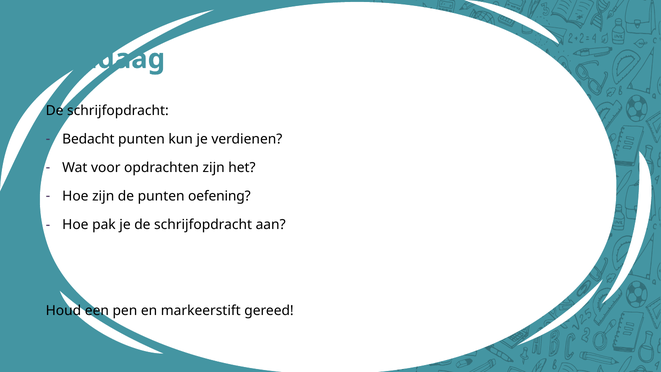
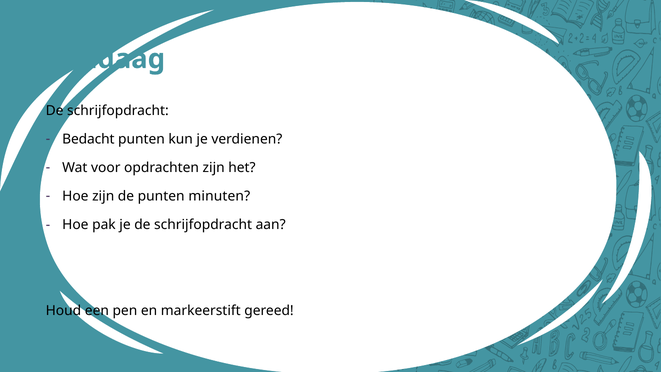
oefening: oefening -> minuten (219, 196)
